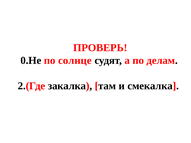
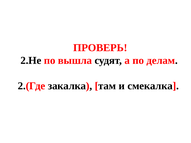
0.Не: 0.Не -> 2.Не (31, 61)
солнце: солнце -> вышла (75, 61)
